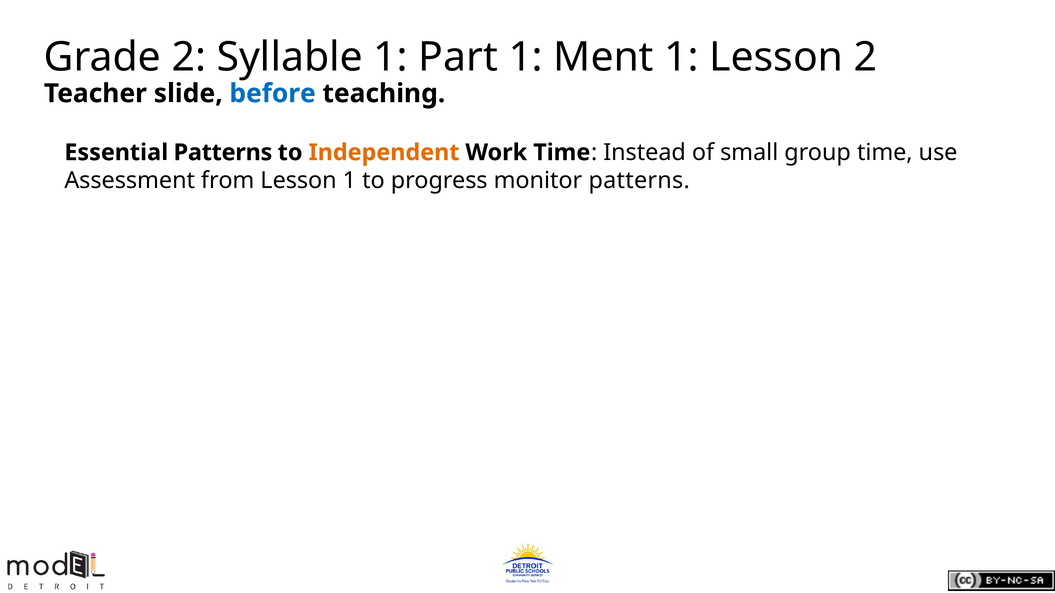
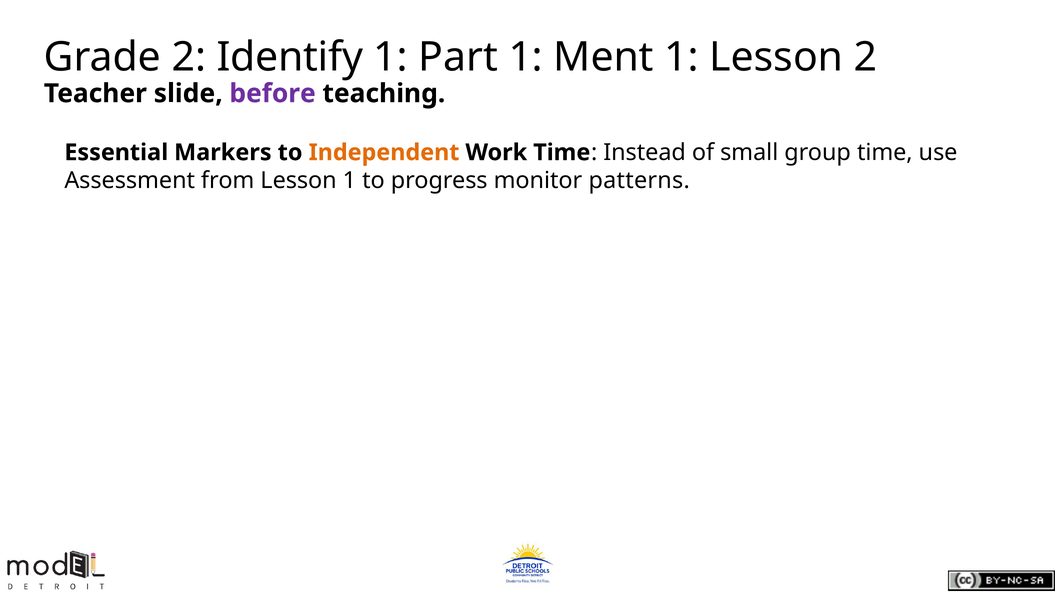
Syllable: Syllable -> Identify (290, 57)
before colour: blue -> purple (273, 94)
Essential Patterns: Patterns -> Markers (223, 153)
